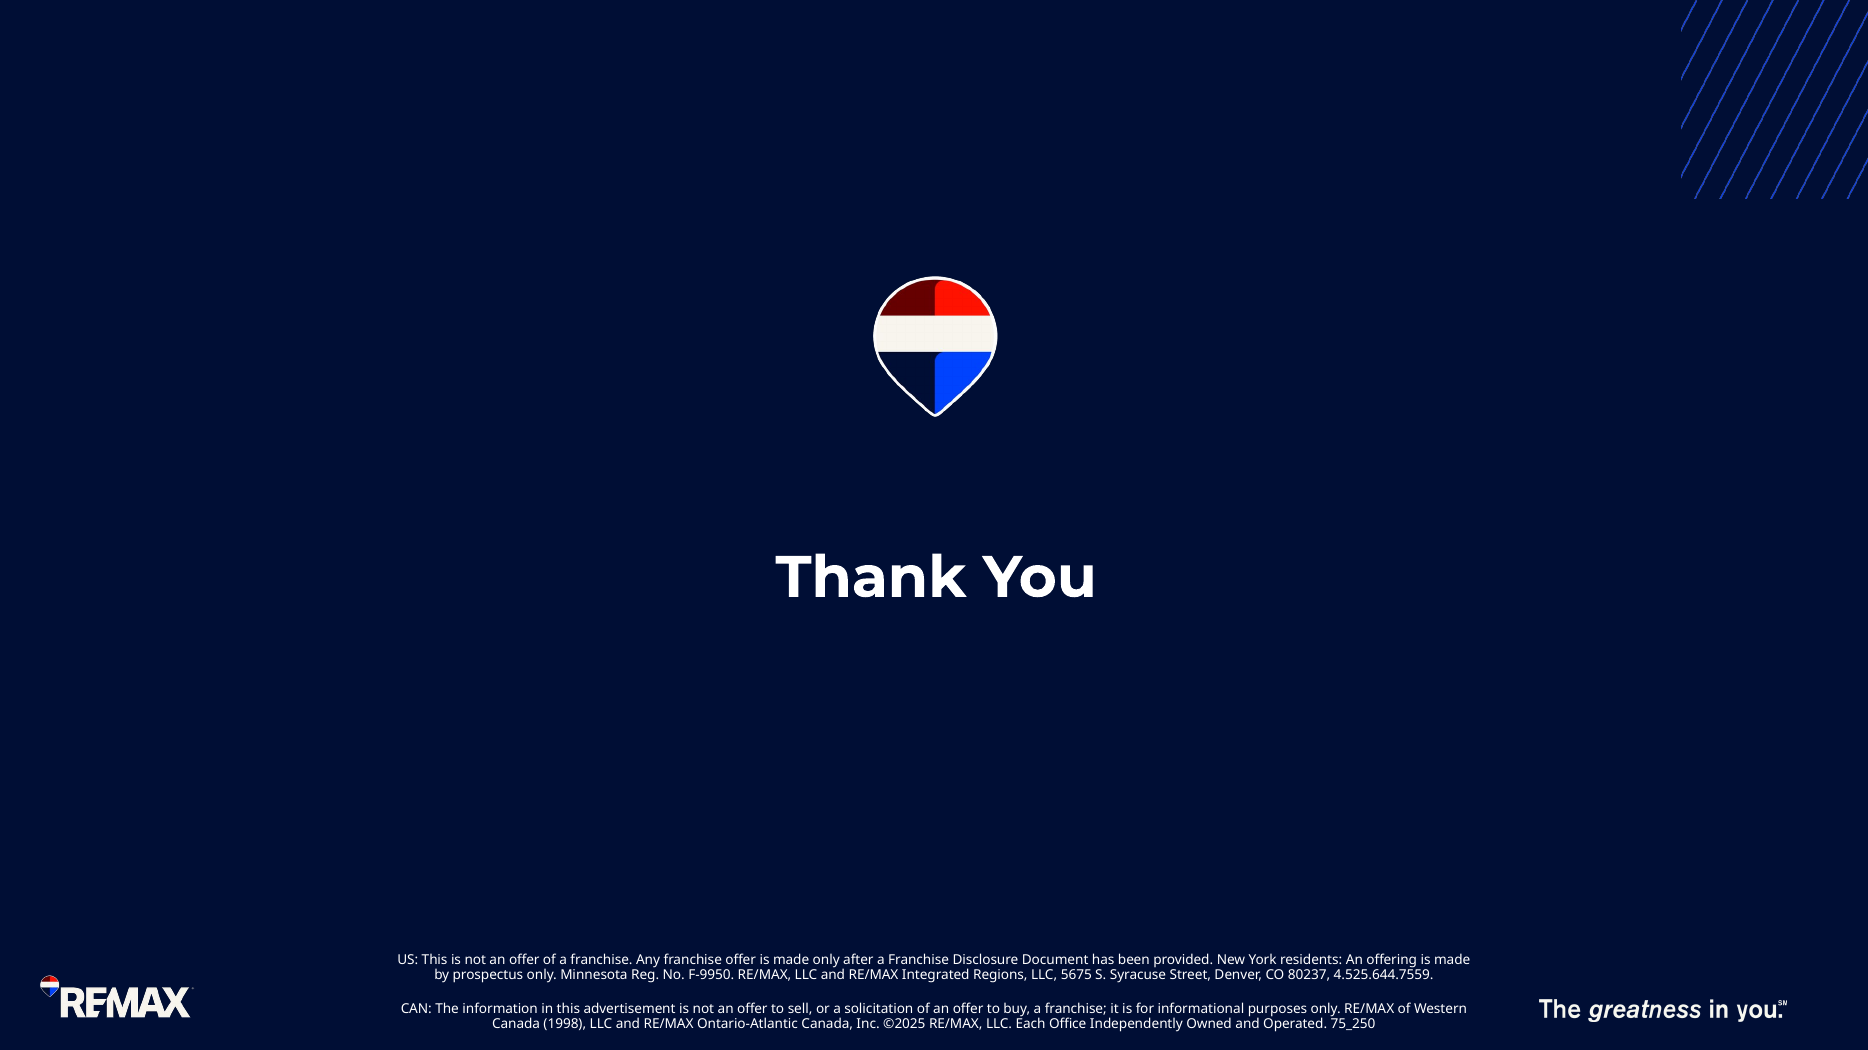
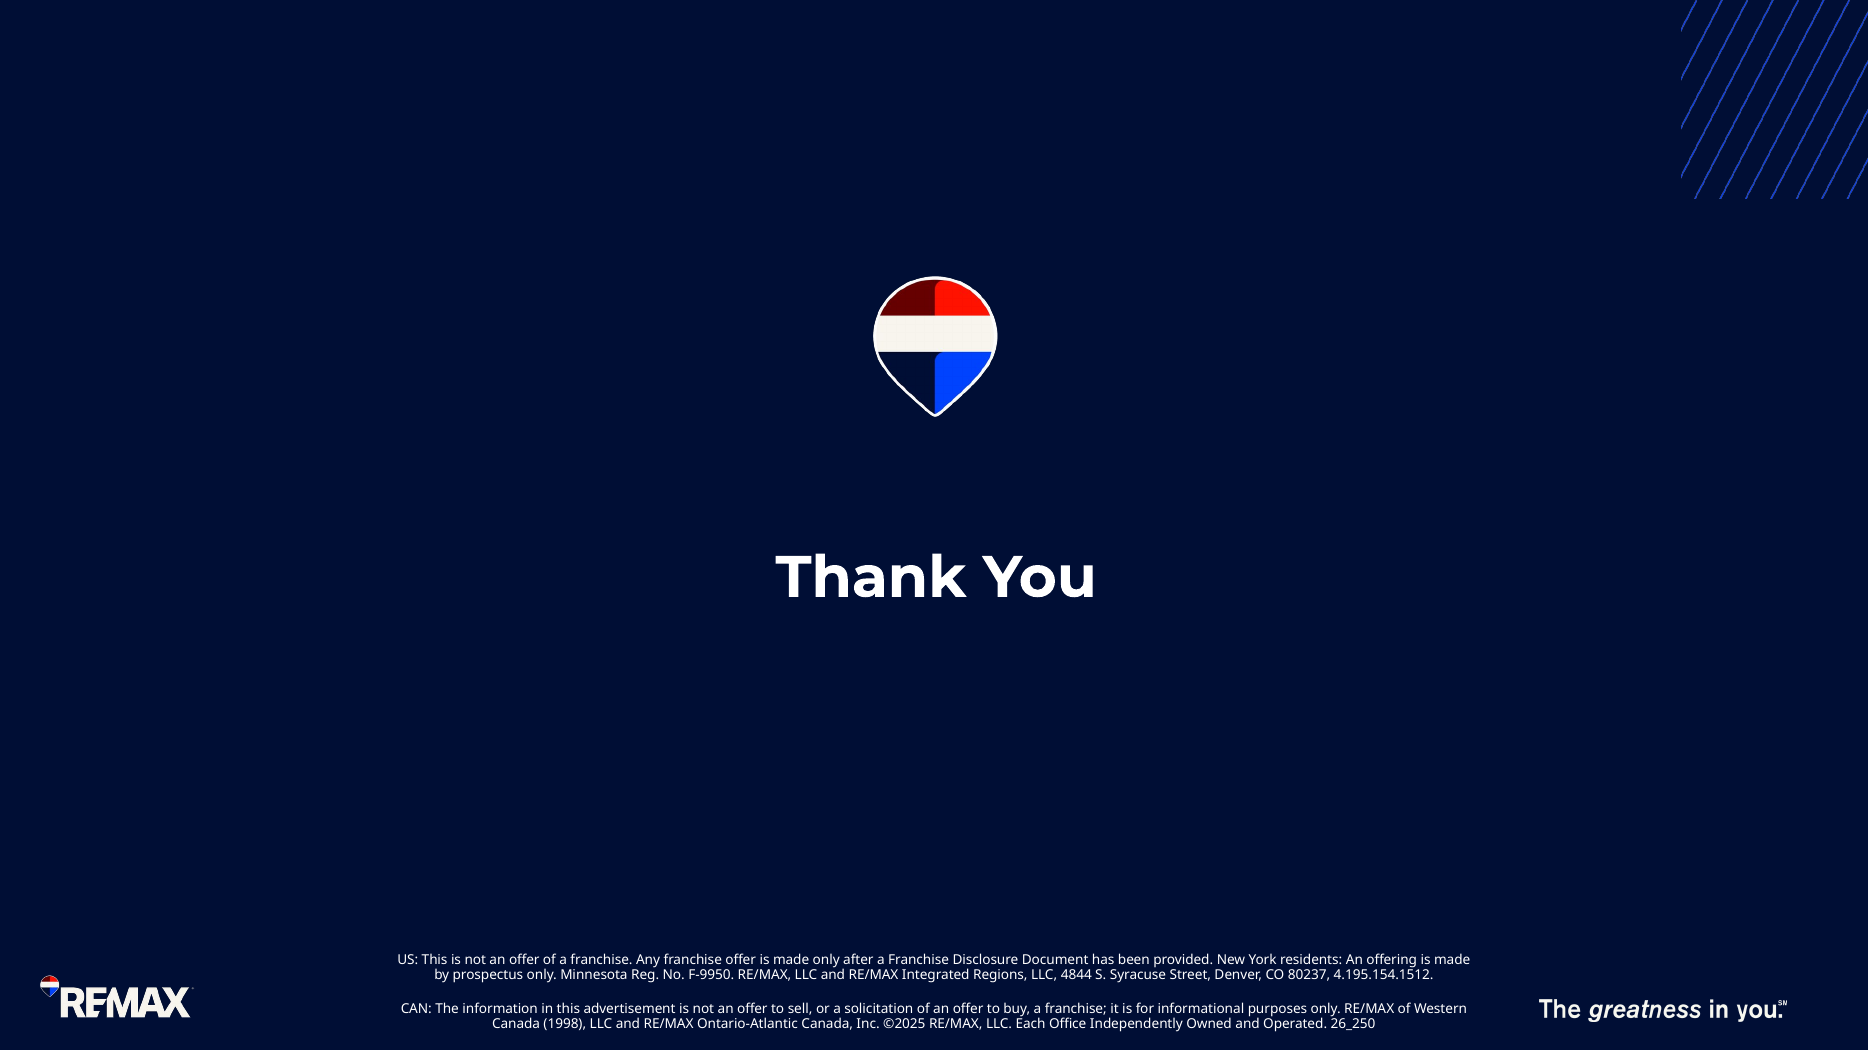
5675: 5675 -> 4844 (1076, 976)
4.525.644.7559: 4.525.644.7559 -> 4.195.154.1512 (1384, 976)
75_250: 75_250 -> 26_250 (1353, 1025)
